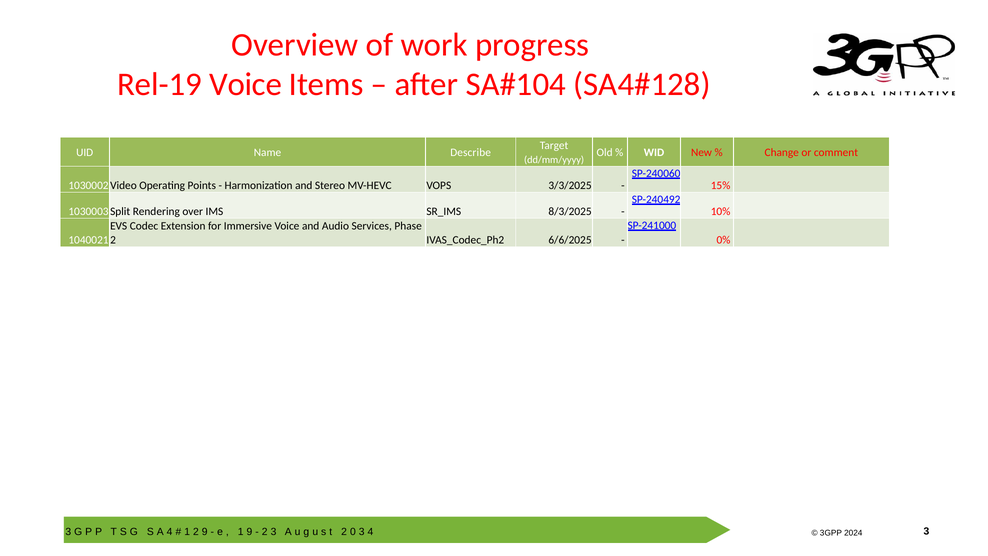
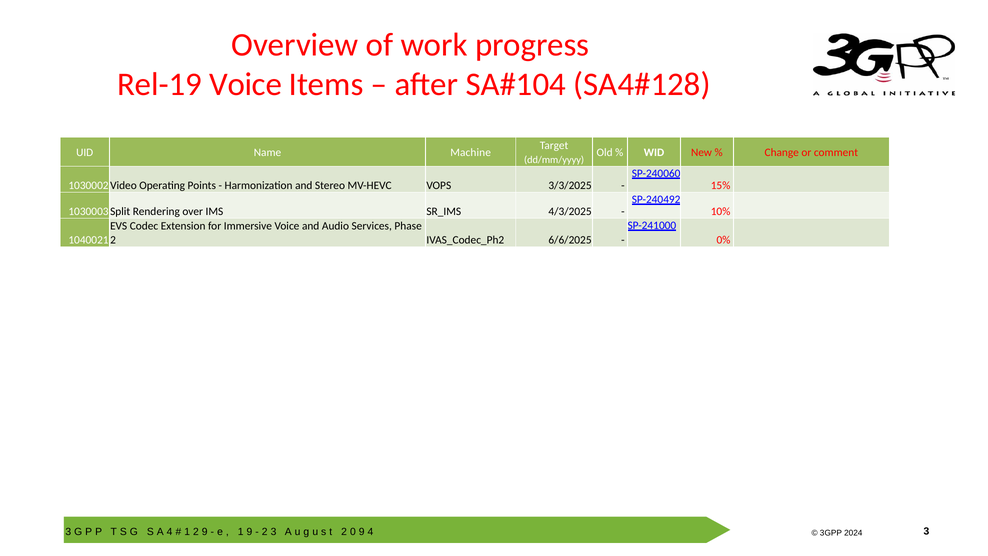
Describe: Describe -> Machine (471, 152)
8/3/2025: 8/3/2025 -> 4/3/2025 (570, 211)
3: 3 -> 9 (362, 531)
